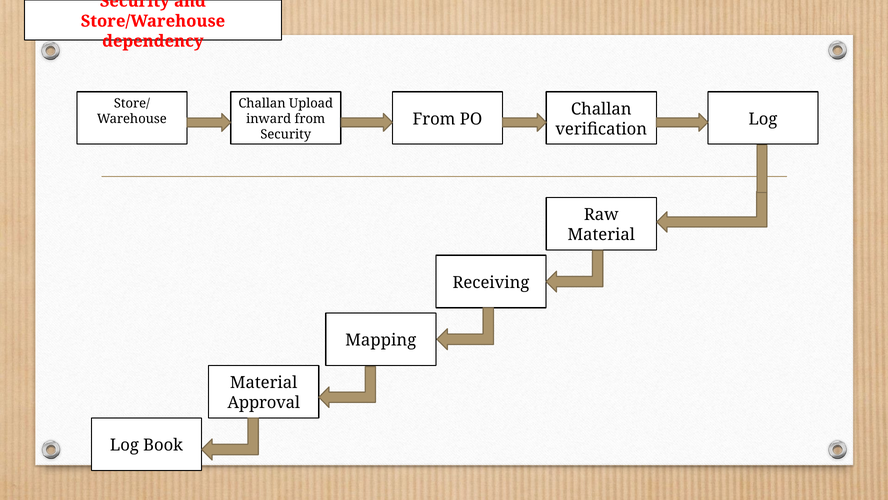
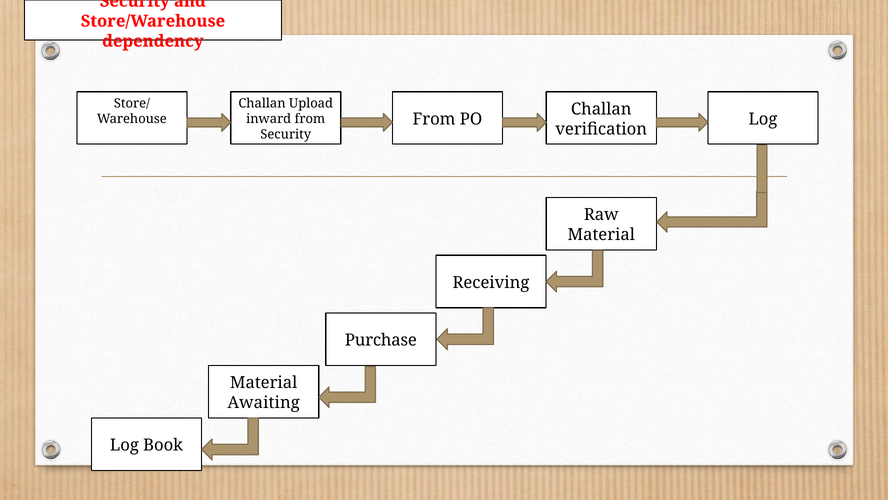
Mapping: Mapping -> Purchase (381, 340)
Approval: Approval -> Awaiting (264, 402)
